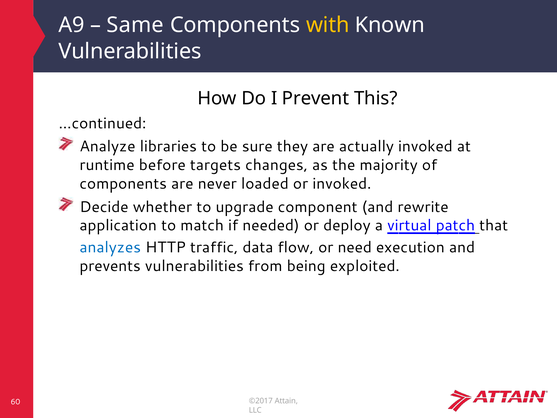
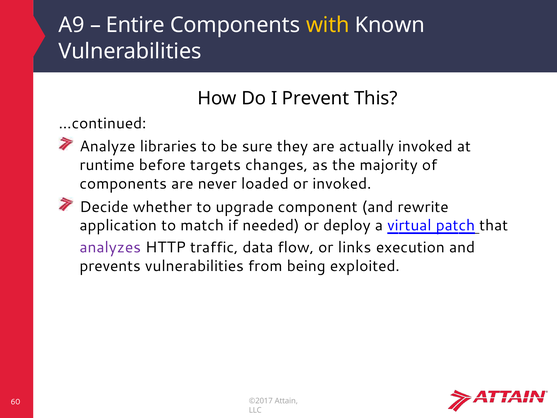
Same: Same -> Entire (135, 25)
analyzes colour: blue -> purple (110, 247)
need: need -> links (355, 247)
